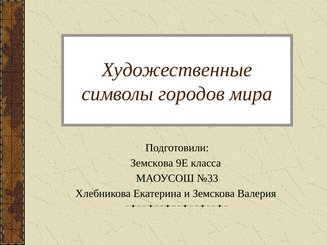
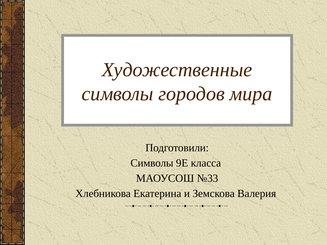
Земскова: Земскова -> Символы (152, 163)
